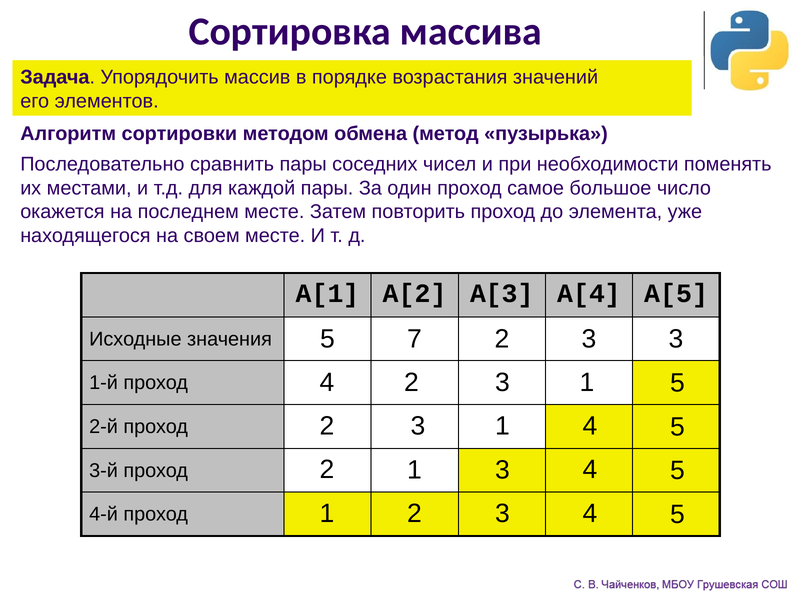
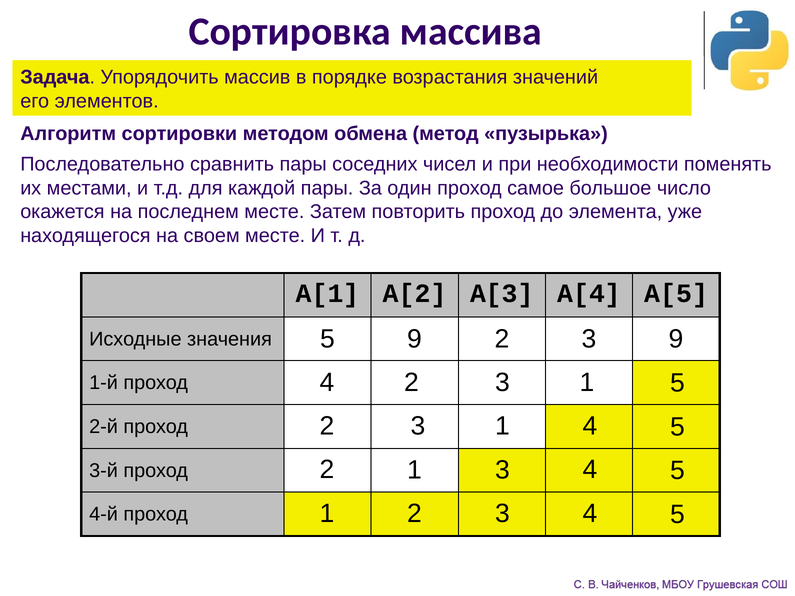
5 7: 7 -> 9 (415, 339)
3 3: 3 -> 9 (676, 339)
